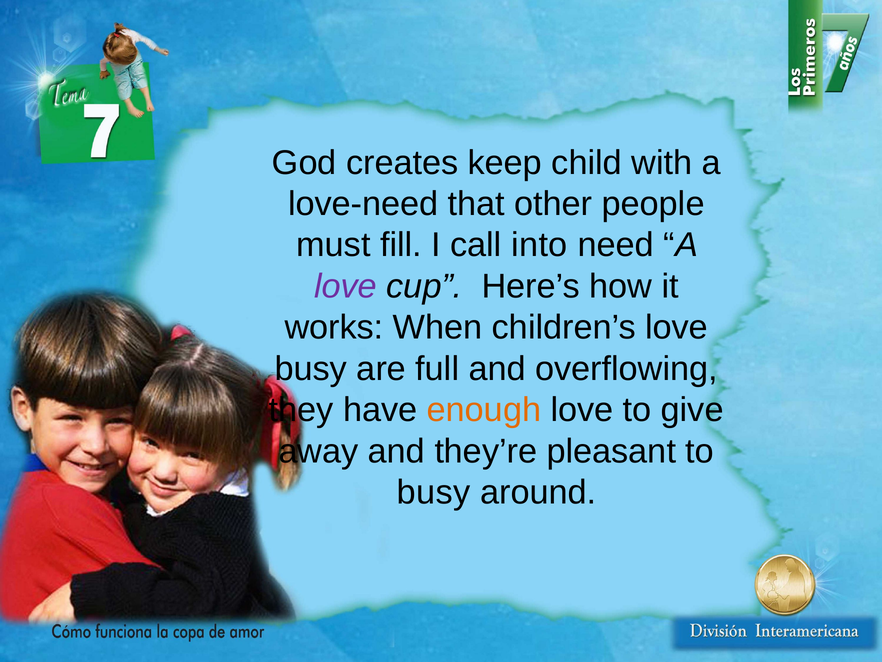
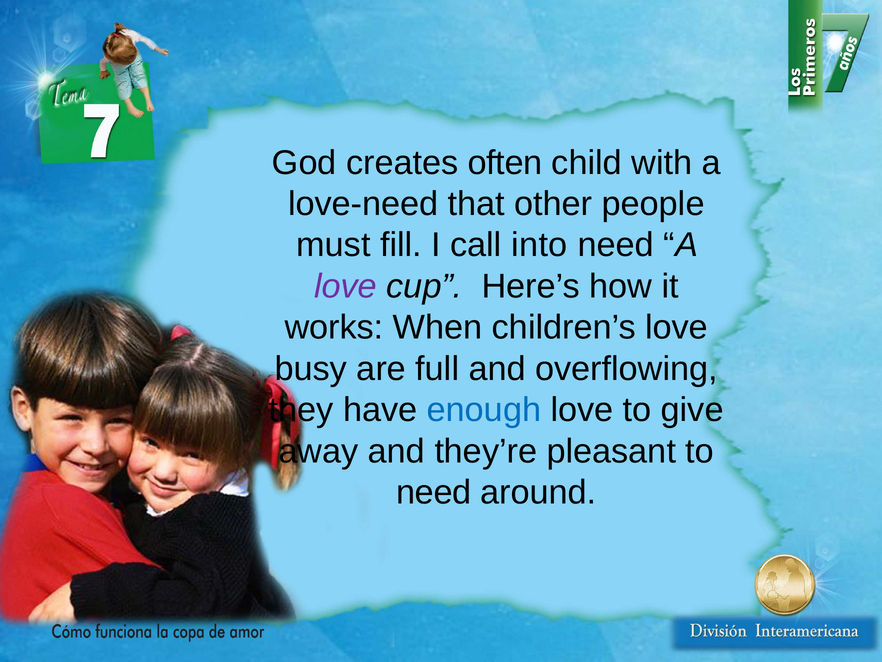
keep: keep -> often (505, 163)
enough colour: orange -> blue (484, 410)
busy: busy -> need (434, 492)
